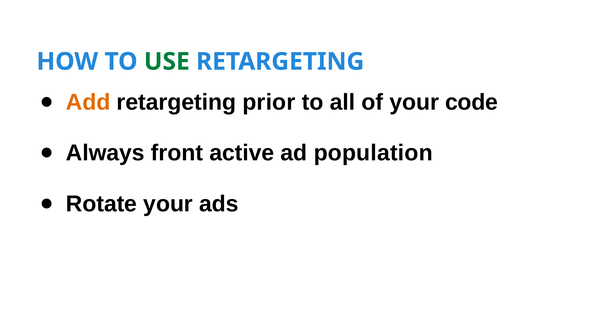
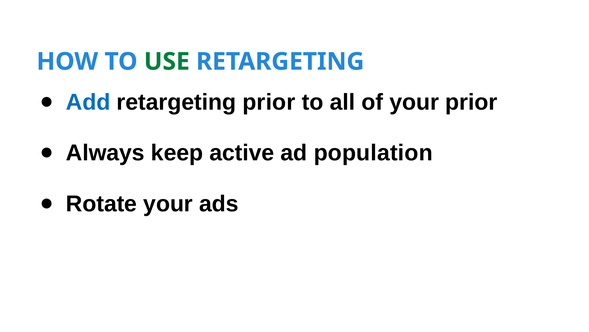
Add colour: orange -> blue (88, 102)
your code: code -> prior (471, 102)
front: front -> keep (177, 153)
